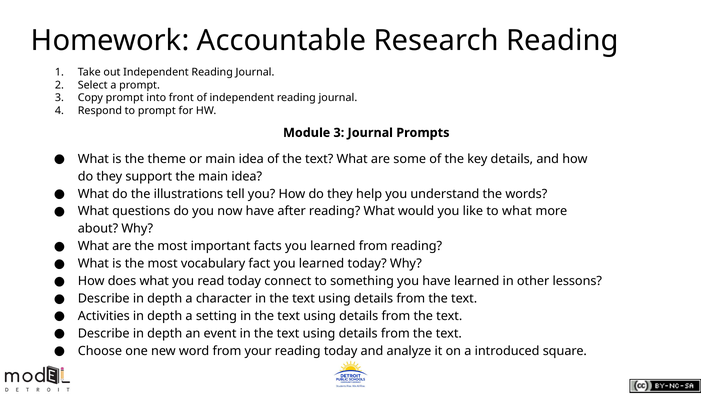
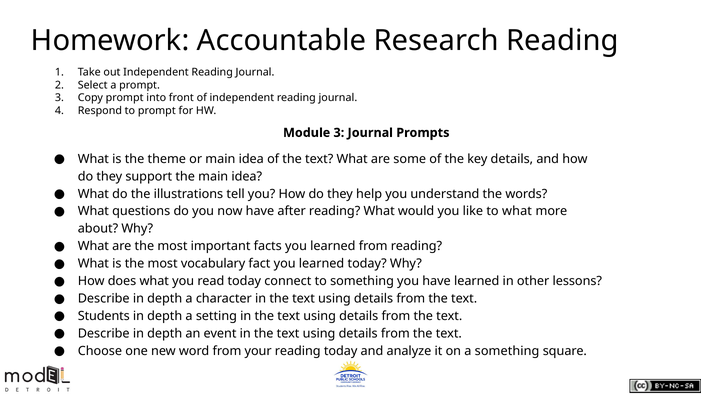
Activities: Activities -> Students (104, 316)
a introduced: introduced -> something (507, 351)
